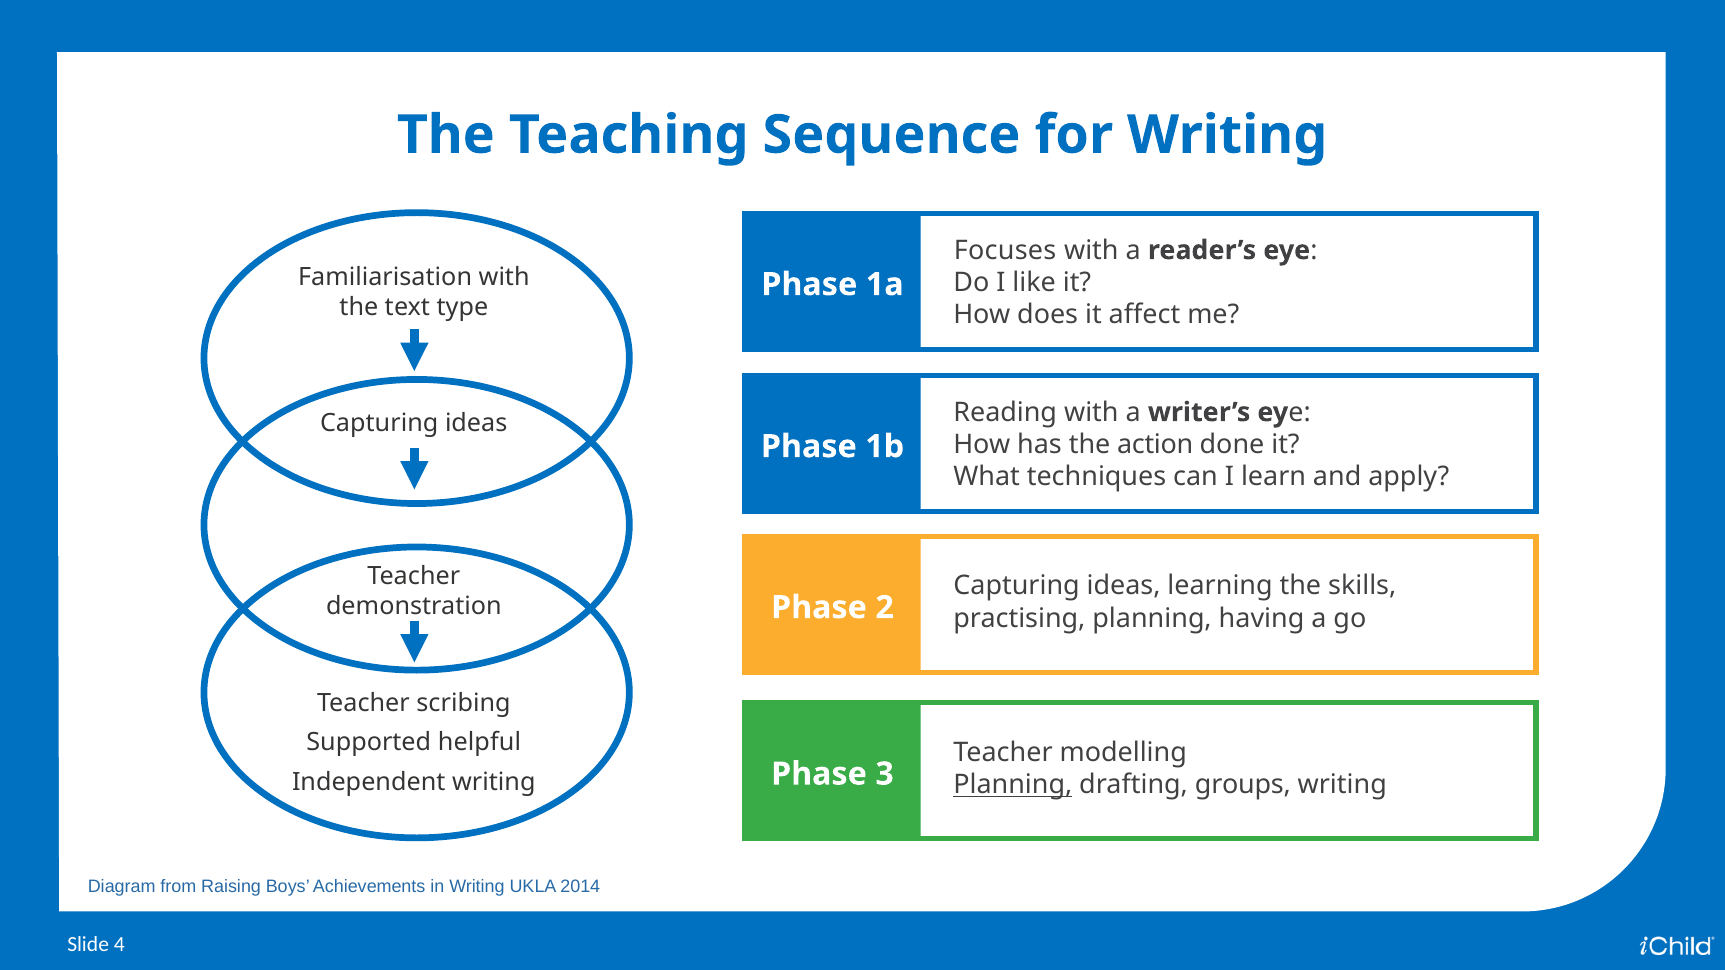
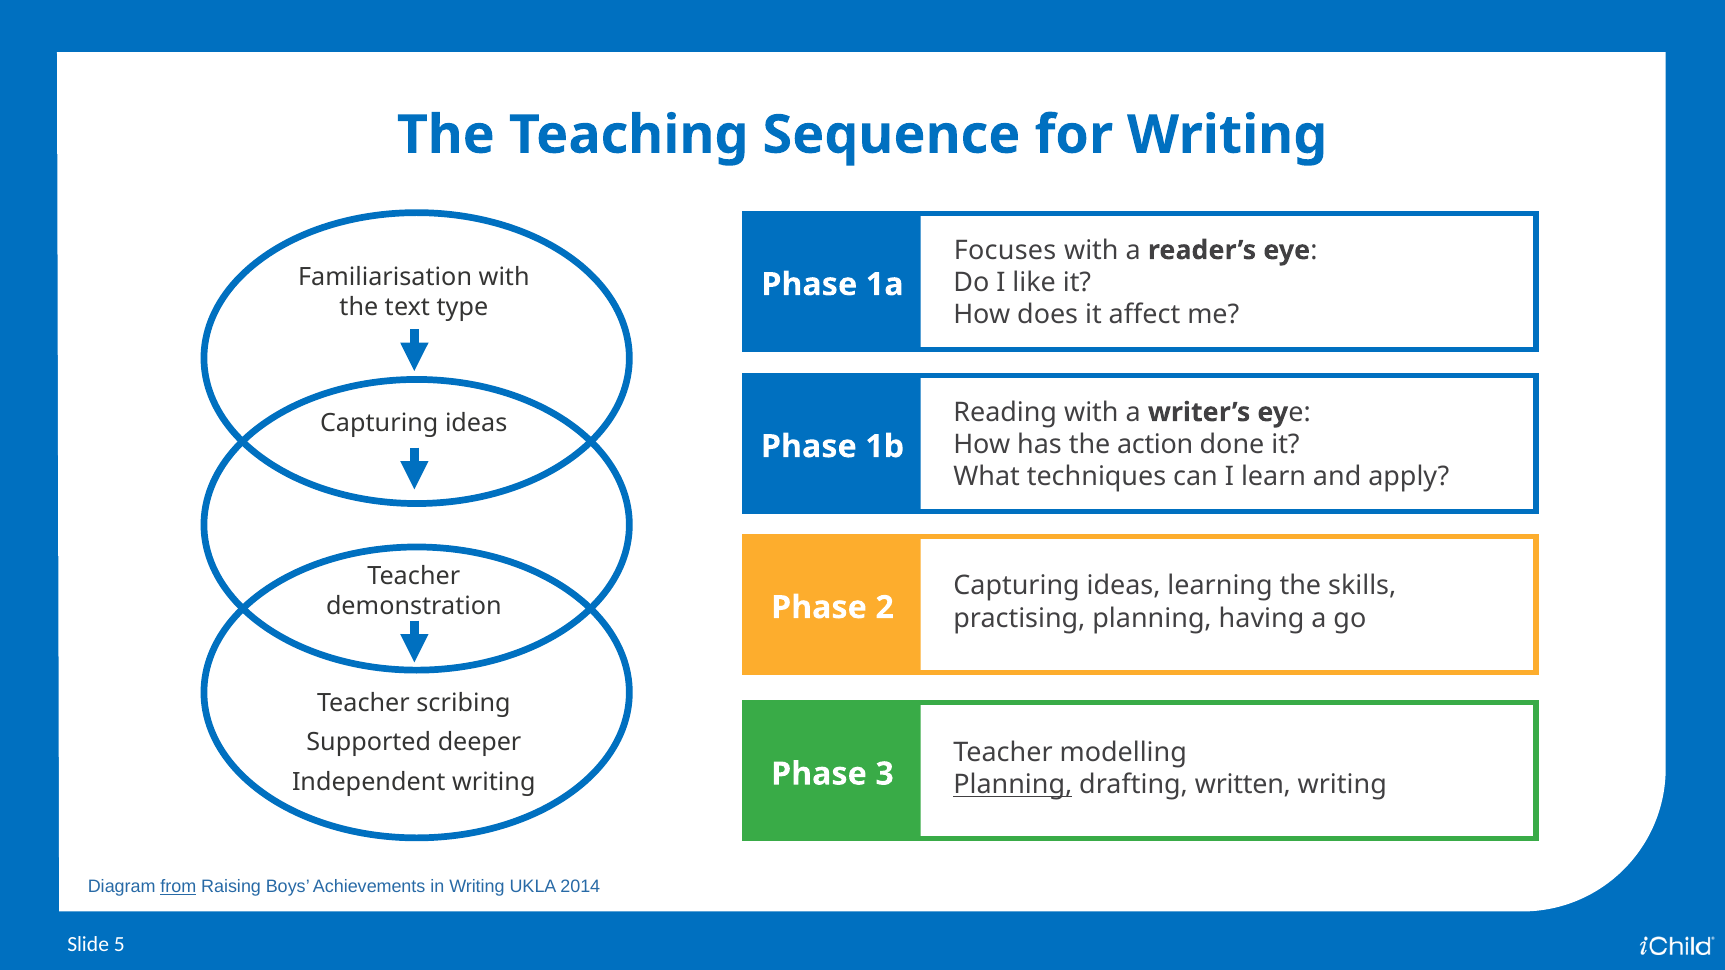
helpful: helpful -> deeper (480, 743)
groups: groups -> written (1243, 785)
from underline: none -> present (178, 887)
4: 4 -> 5 (119, 945)
